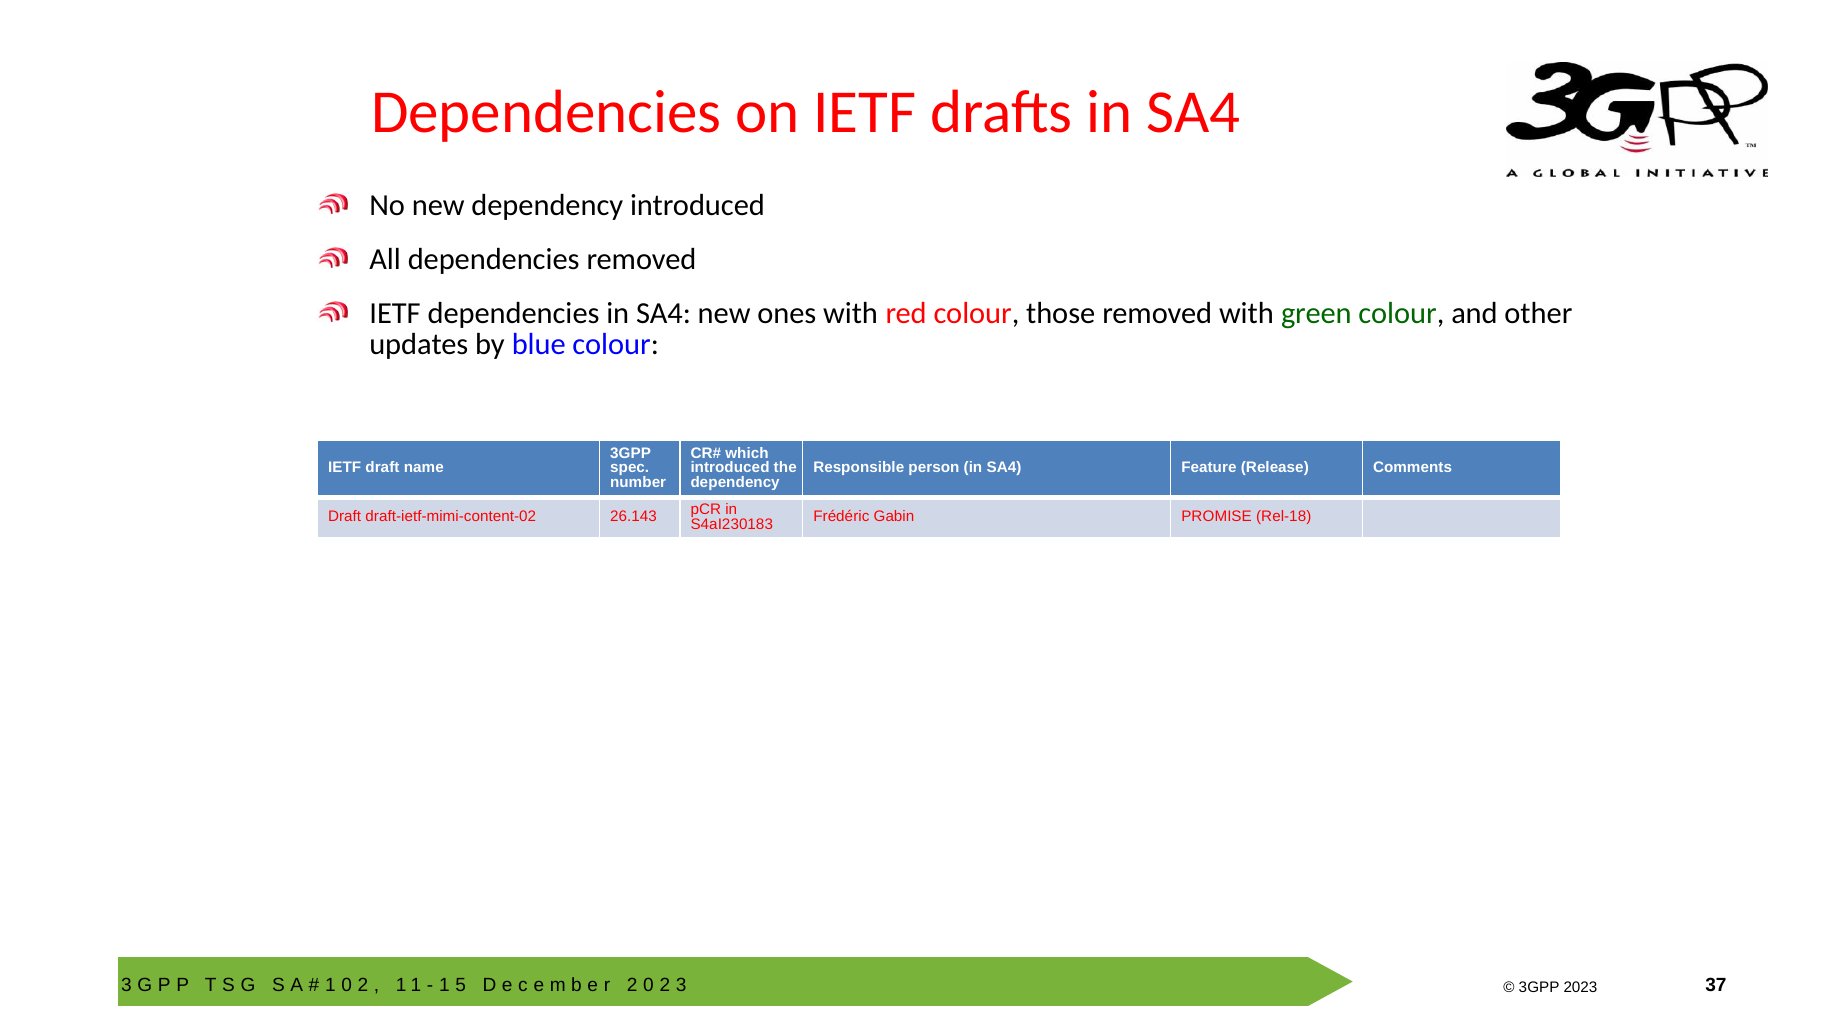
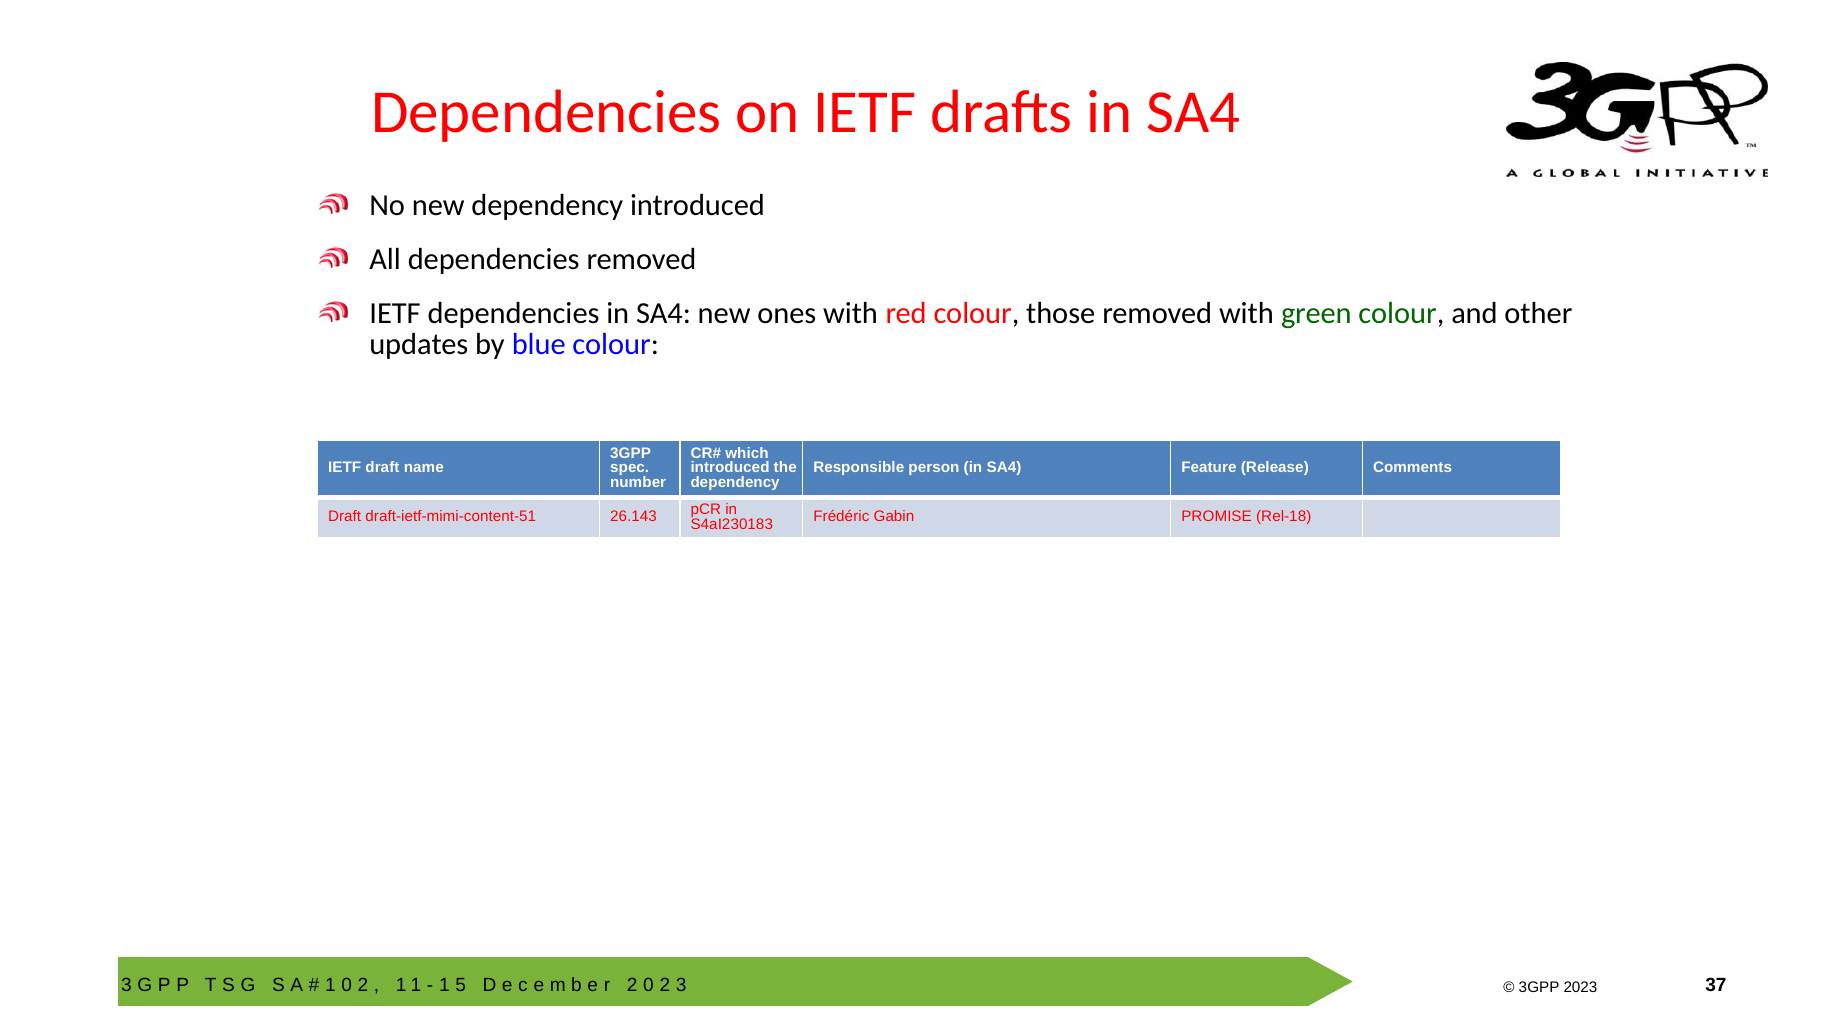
draft-ietf-mimi-content-02: draft-ietf-mimi-content-02 -> draft-ietf-mimi-content-51 (451, 516)
